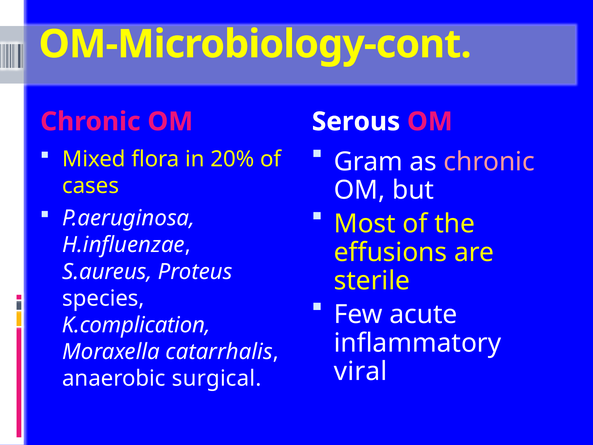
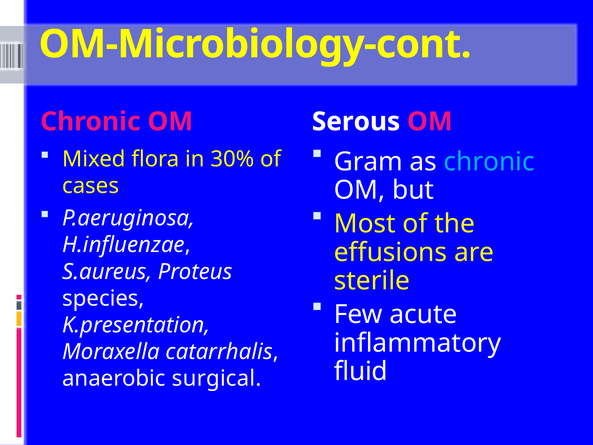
chronic colour: pink -> light blue (489, 162)
20%: 20% -> 30% (232, 159)
K.complication: K.complication -> K.presentation (136, 325)
viral: viral -> fluid (361, 371)
